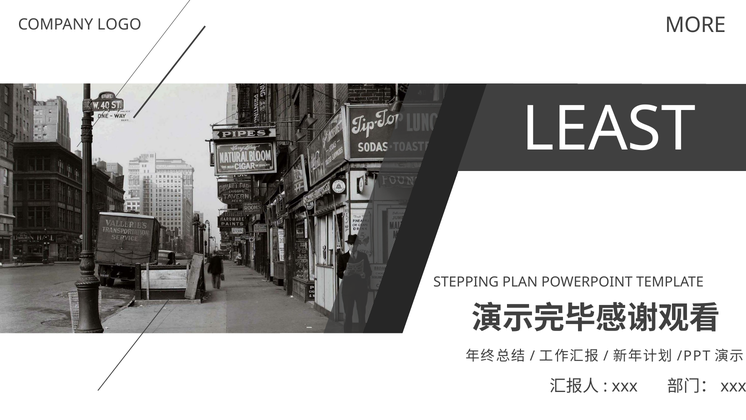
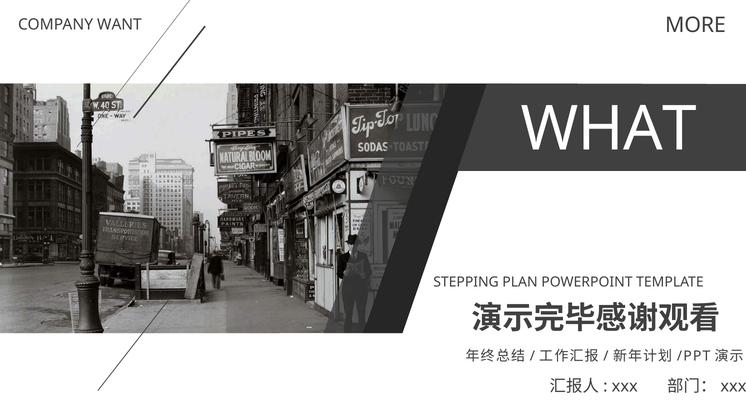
LOGO: LOGO -> WANT (119, 25)
LEAST: LEAST -> WHAT (609, 129)
